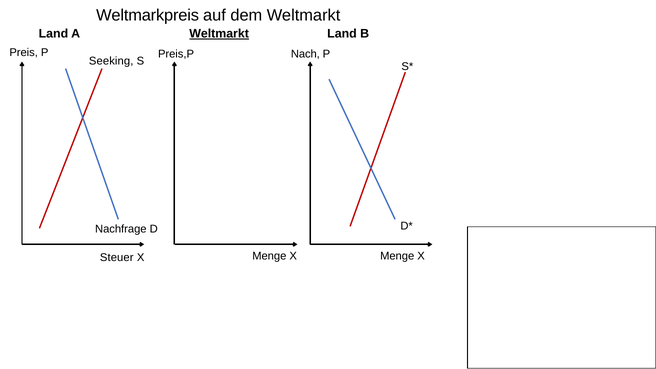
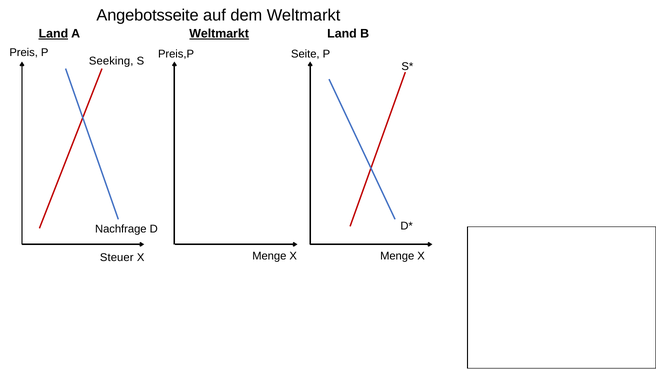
Weltmarkpreis: Weltmarkpreis -> Angebotsseite (148, 16)
Land underline: none -> present (53, 34)
Nach: Nach -> Seite (305, 54)
